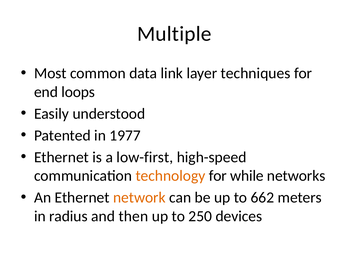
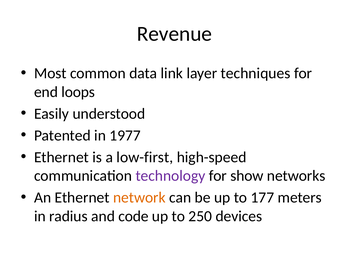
Multiple: Multiple -> Revenue (174, 34)
technology colour: orange -> purple (170, 176)
while: while -> show (247, 176)
662: 662 -> 177 (262, 197)
then: then -> code (133, 216)
